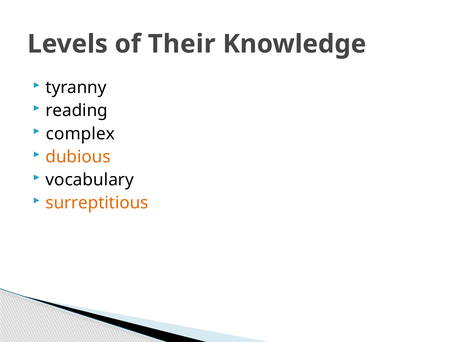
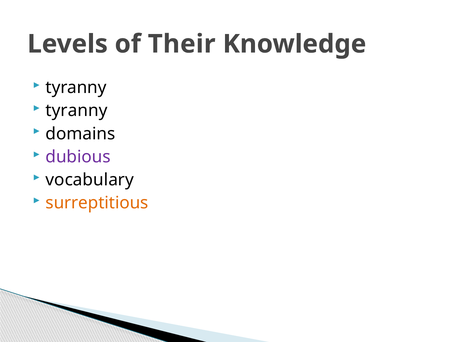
reading: reading -> tyranny (77, 111)
complex: complex -> domains (80, 134)
dubious colour: orange -> purple (78, 157)
